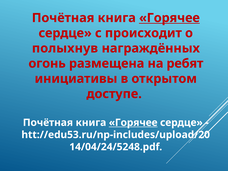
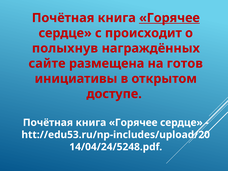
огонь: огонь -> сайте (47, 63)
ребят: ребят -> готов (185, 63)
Горячее underline: present -> none (133, 123)
